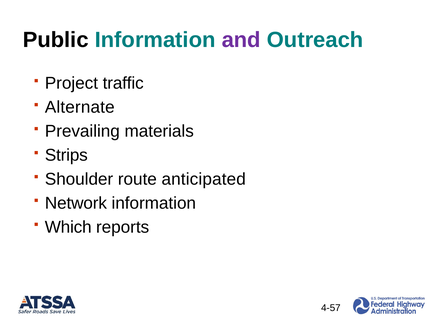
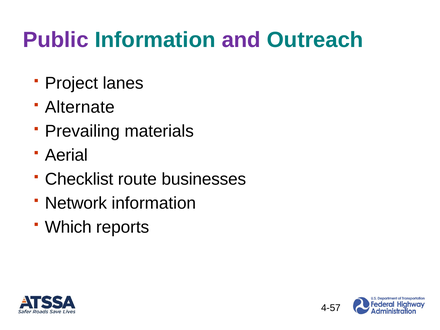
Public colour: black -> purple (56, 40)
traffic: traffic -> lanes (123, 83)
Strips: Strips -> Aerial (66, 155)
Shoulder: Shoulder -> Checklist (79, 179)
anticipated: anticipated -> businesses (204, 179)
